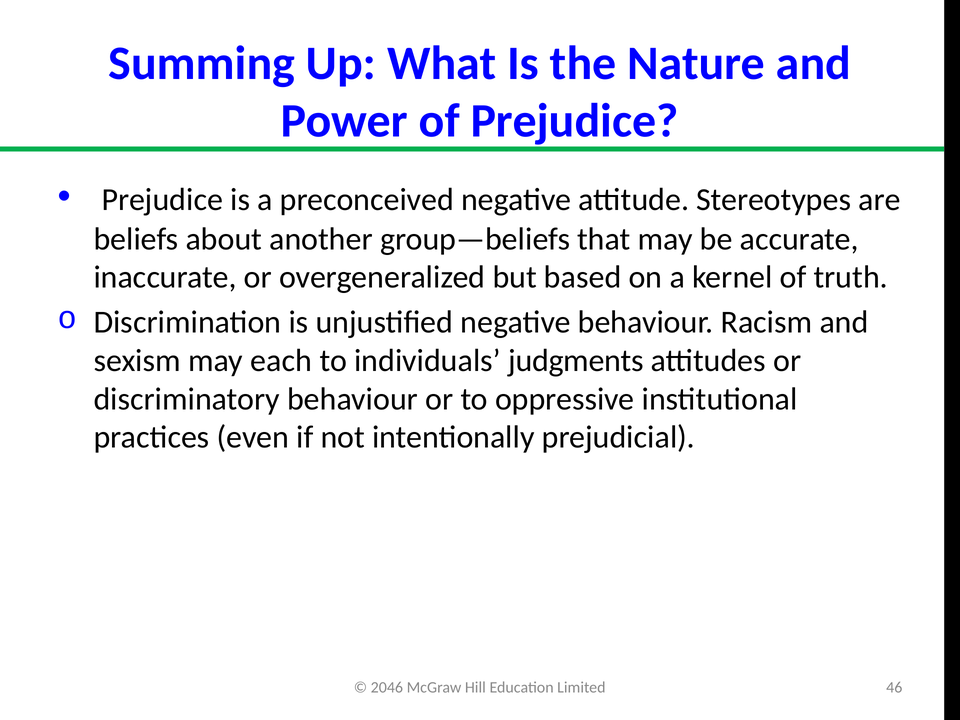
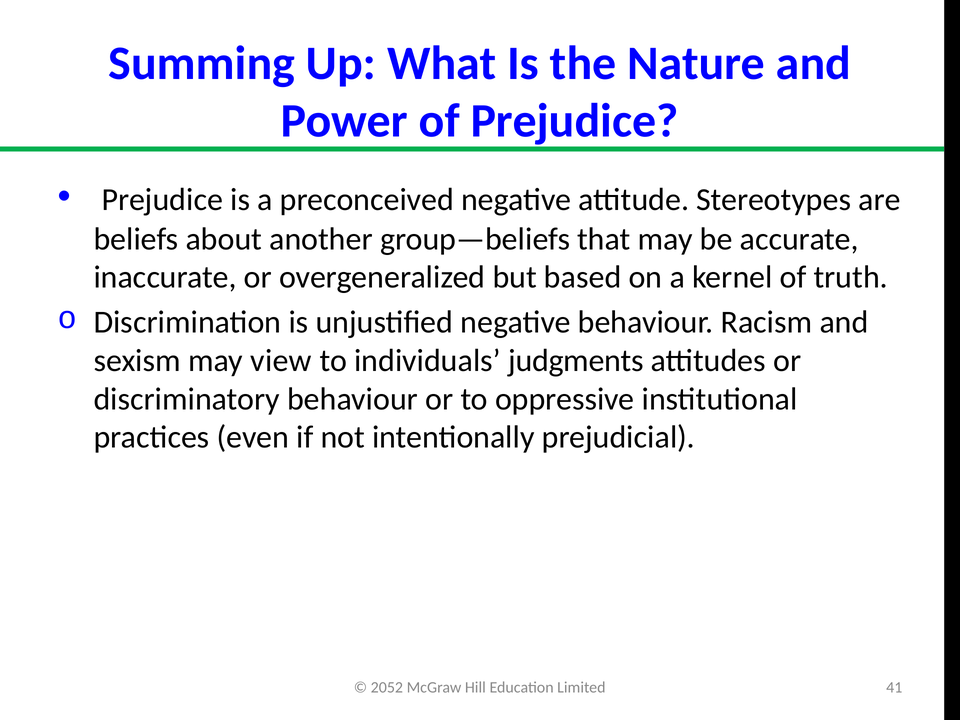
each: each -> view (281, 361)
2046: 2046 -> 2052 (387, 687)
46: 46 -> 41 (894, 687)
